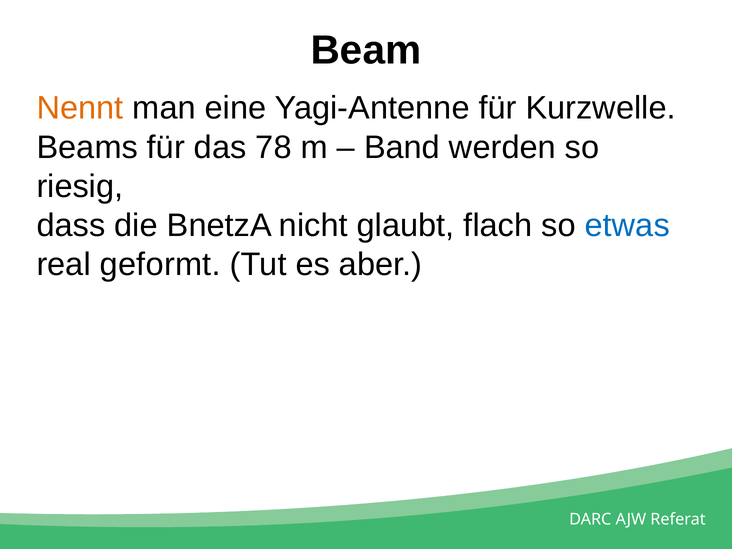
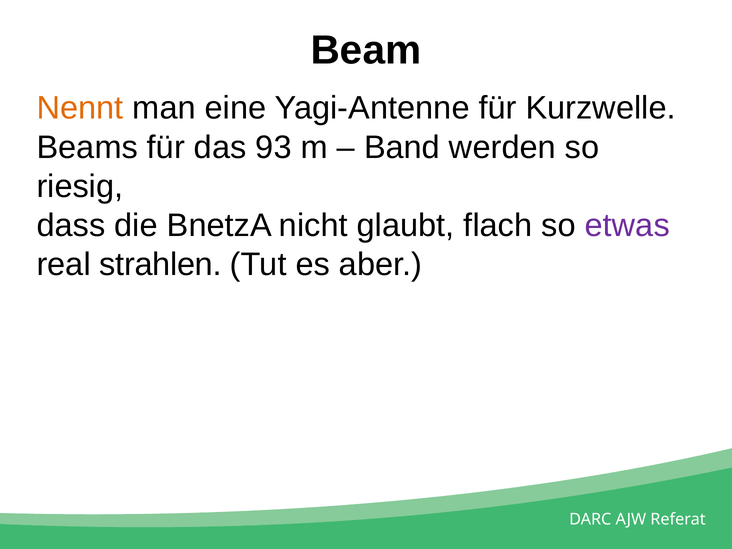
78: 78 -> 93 (274, 147)
etwas colour: blue -> purple (627, 225)
geformt: geformt -> strahlen (161, 265)
